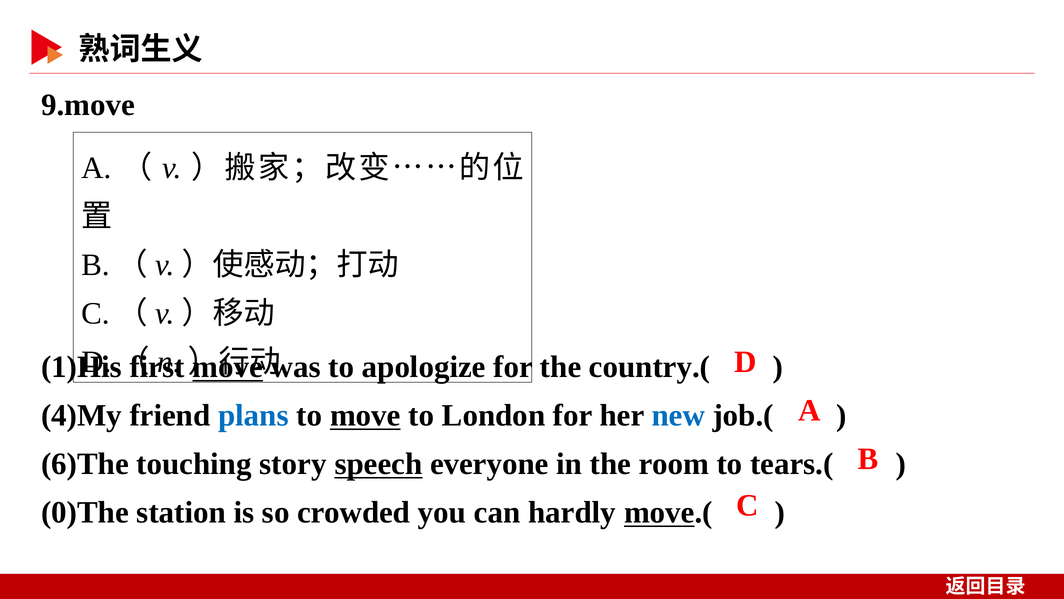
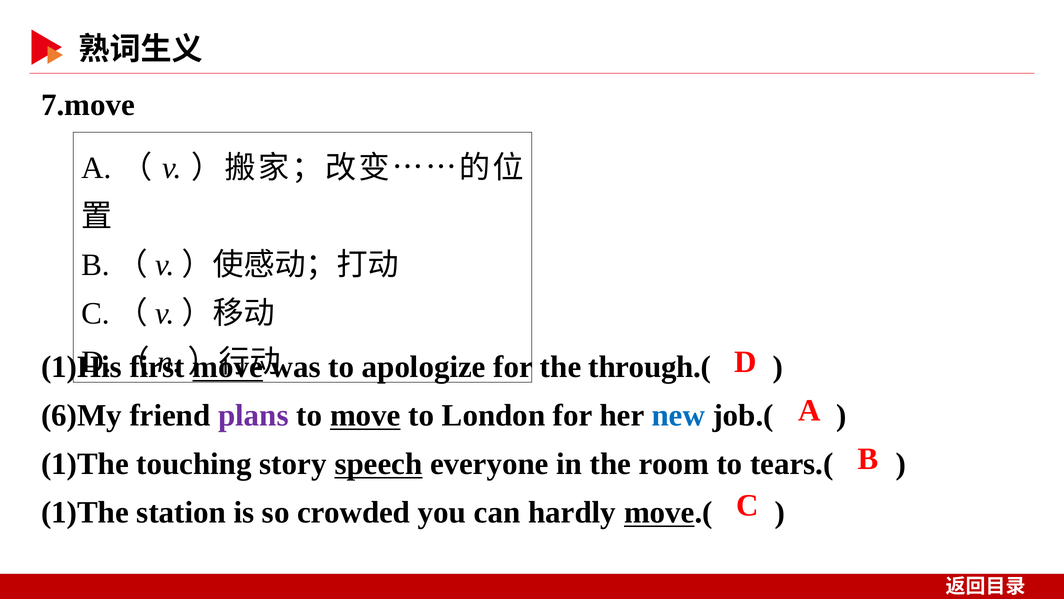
9.move: 9.move -> 7.move (88, 105)
country.(: country.( -> through.( (650, 367)
4)My: 4)My -> 6)My (81, 415)
plans colour: blue -> purple (253, 415)
6)The: 6)The -> 1)The (85, 464)
0)The: 0)The -> 1)The (85, 512)
